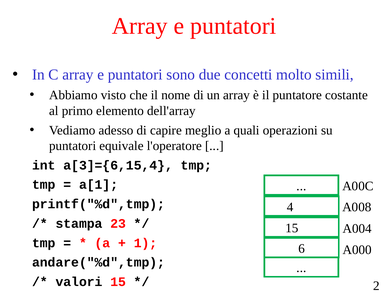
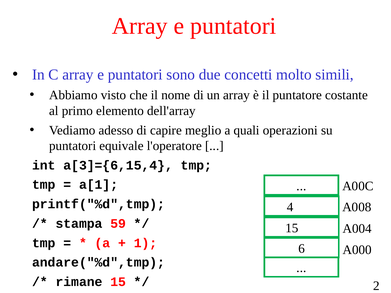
23: 23 -> 59 (118, 224)
valori: valori -> rimane (79, 282)
